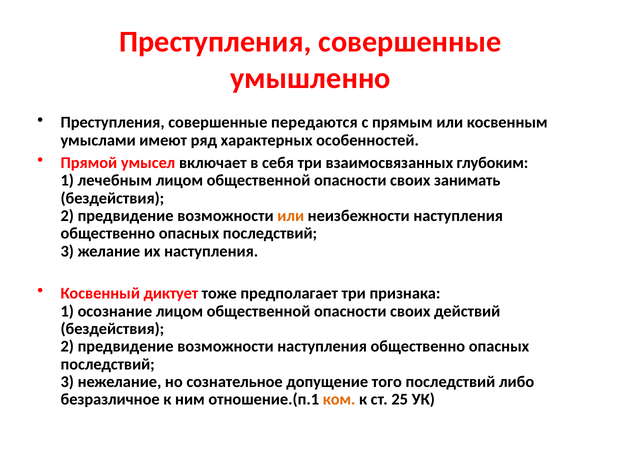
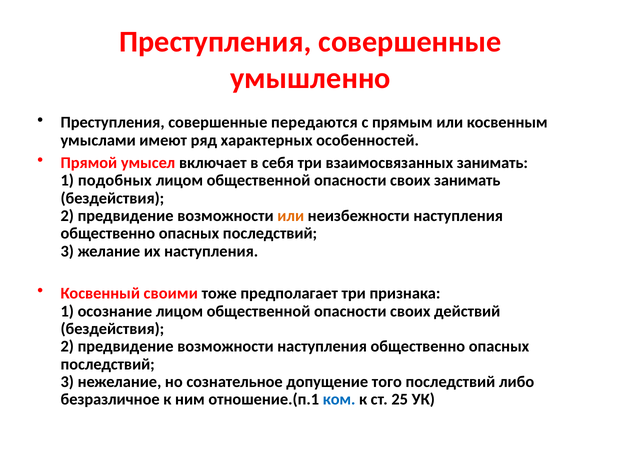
взаимосвязанных глубоким: глубоким -> занимать (492, 163)
лечебным: лечебным -> подобных (115, 181)
диктует: диктует -> своими (171, 294)
ком colour: orange -> blue (339, 400)
